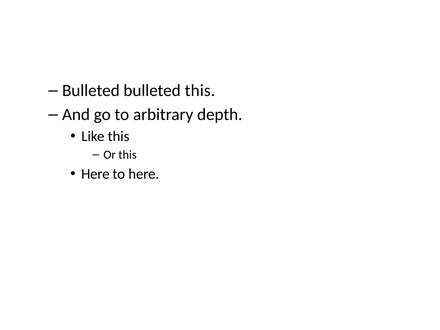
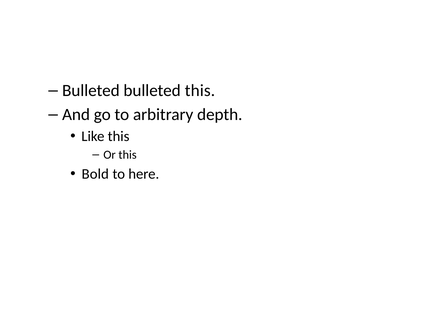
Here: Here -> Bold (95, 174)
